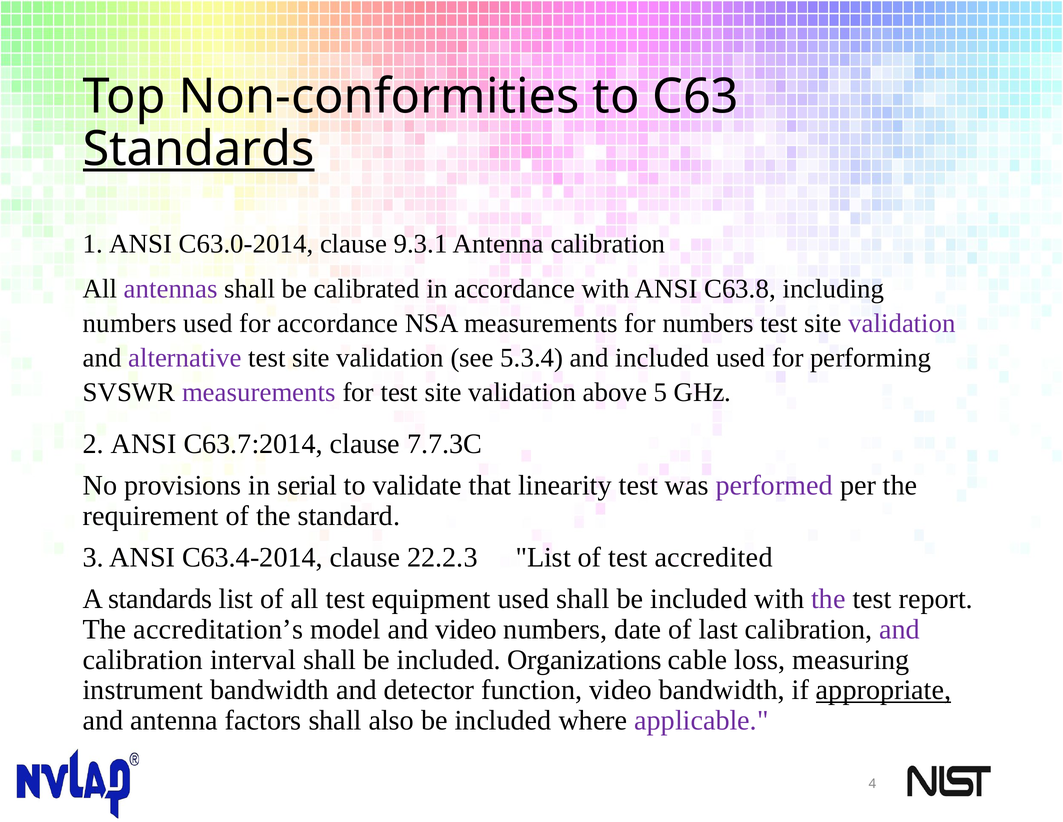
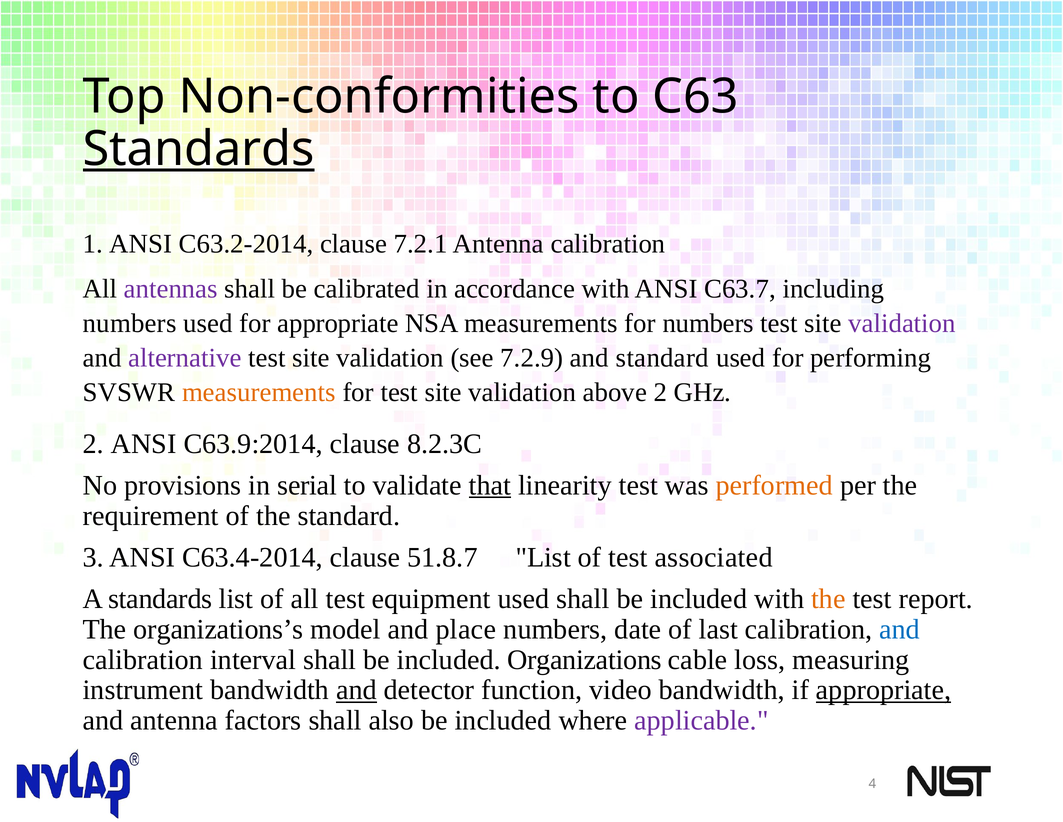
C63.0-2014: C63.0-2014 -> C63.2-2014 (246, 244)
9.3.1: 9.3.1 -> 7.2.1 (421, 244)
C63.8: C63.8 -> C63.7 (740, 289)
for accordance: accordance -> appropriate (338, 323)
5.3.4: 5.3.4 -> 7.2.9 (532, 358)
and included: included -> standard (662, 358)
measurements colour: purple -> orange (259, 392)
above 5: 5 -> 2 (660, 392)
C63.7:2014: C63.7:2014 -> C63.9:2014 (253, 443)
7.7.3C: 7.7.3C -> 8.2.3C (445, 443)
that underline: none -> present (490, 485)
performed colour: purple -> orange (774, 485)
22.2.3: 22.2.3 -> 51.8.7 (442, 557)
accredited: accredited -> associated (714, 557)
the colour: purple -> orange (828, 598)
accreditation’s: accreditation’s -> organizations’s (218, 629)
and video: video -> place (466, 629)
and colour: purple -> blue (900, 629)
and underline: none -> present (356, 690)
